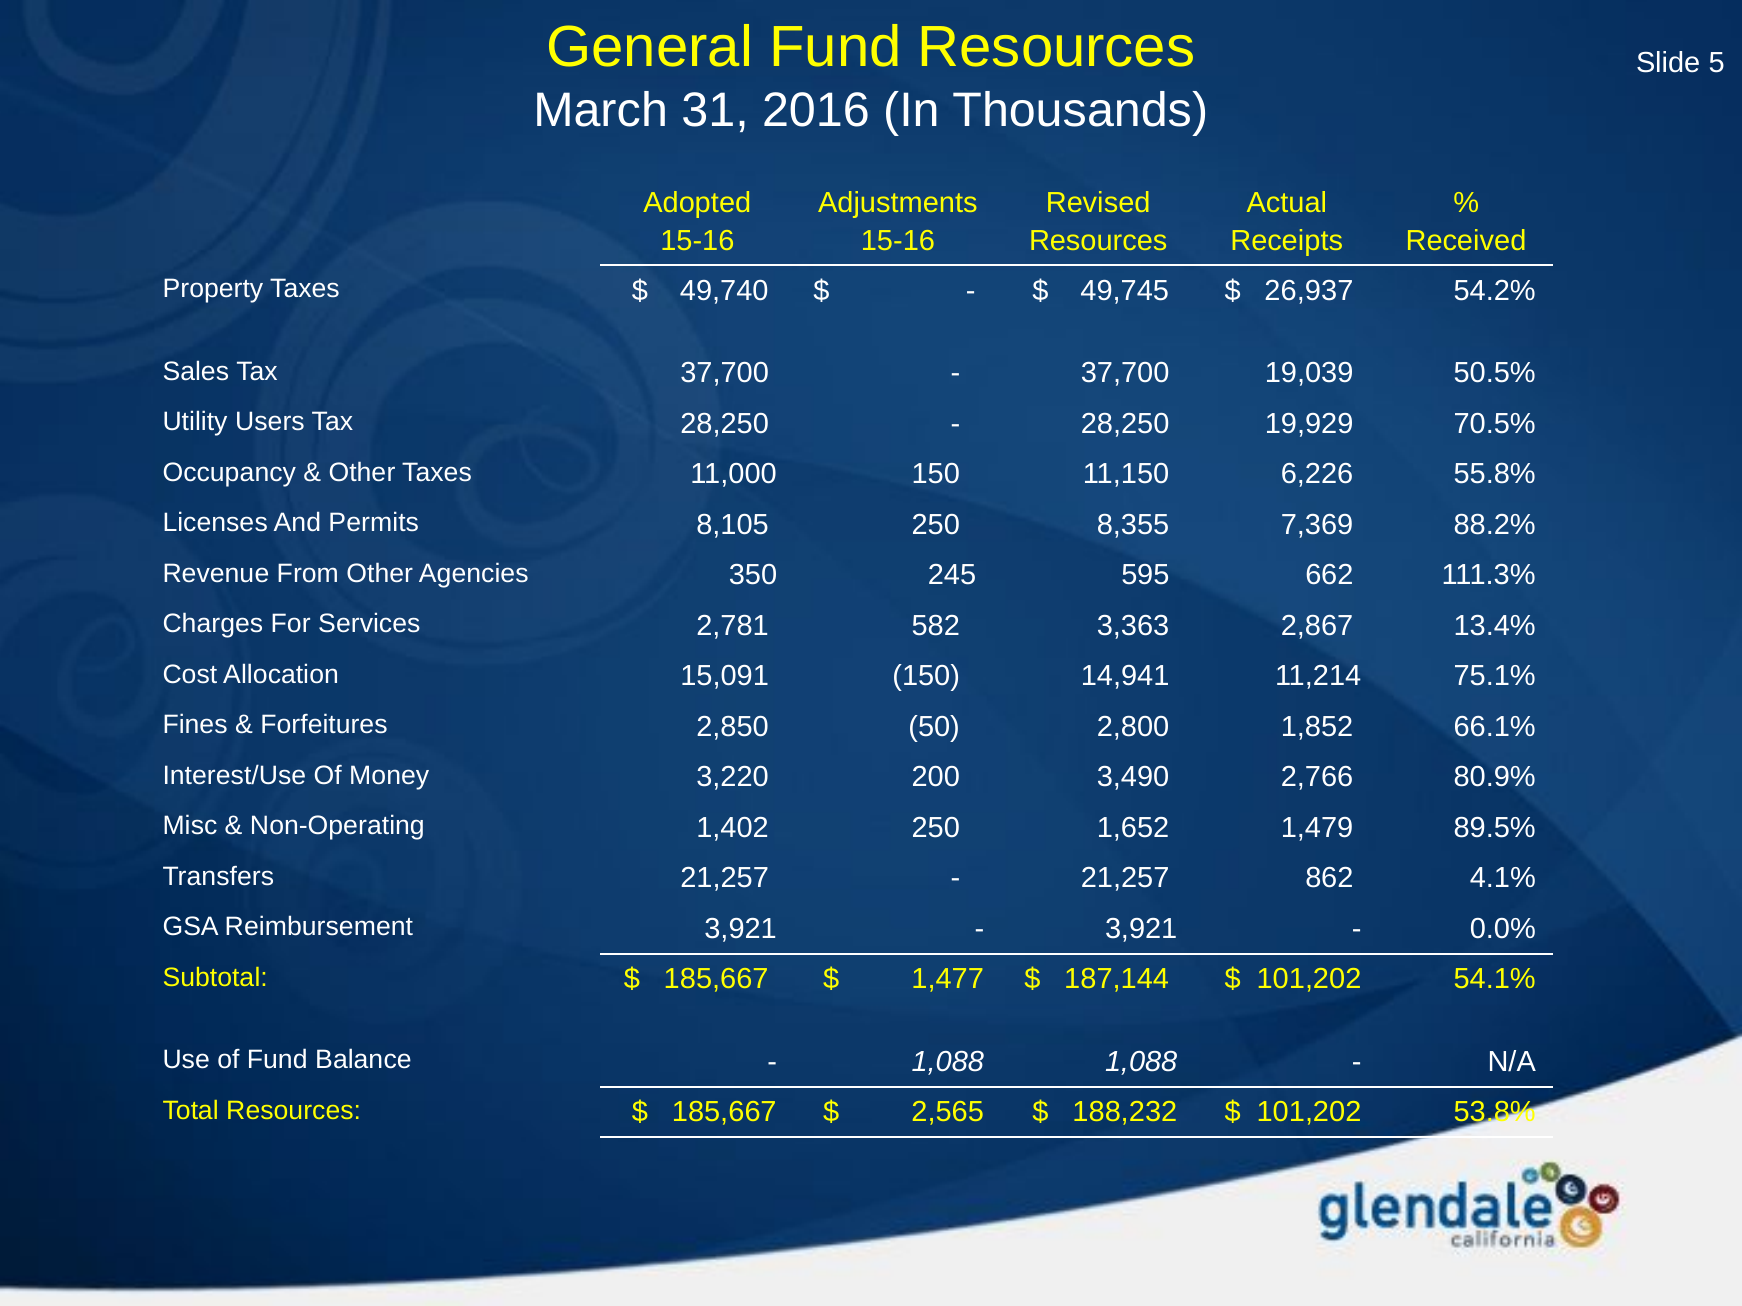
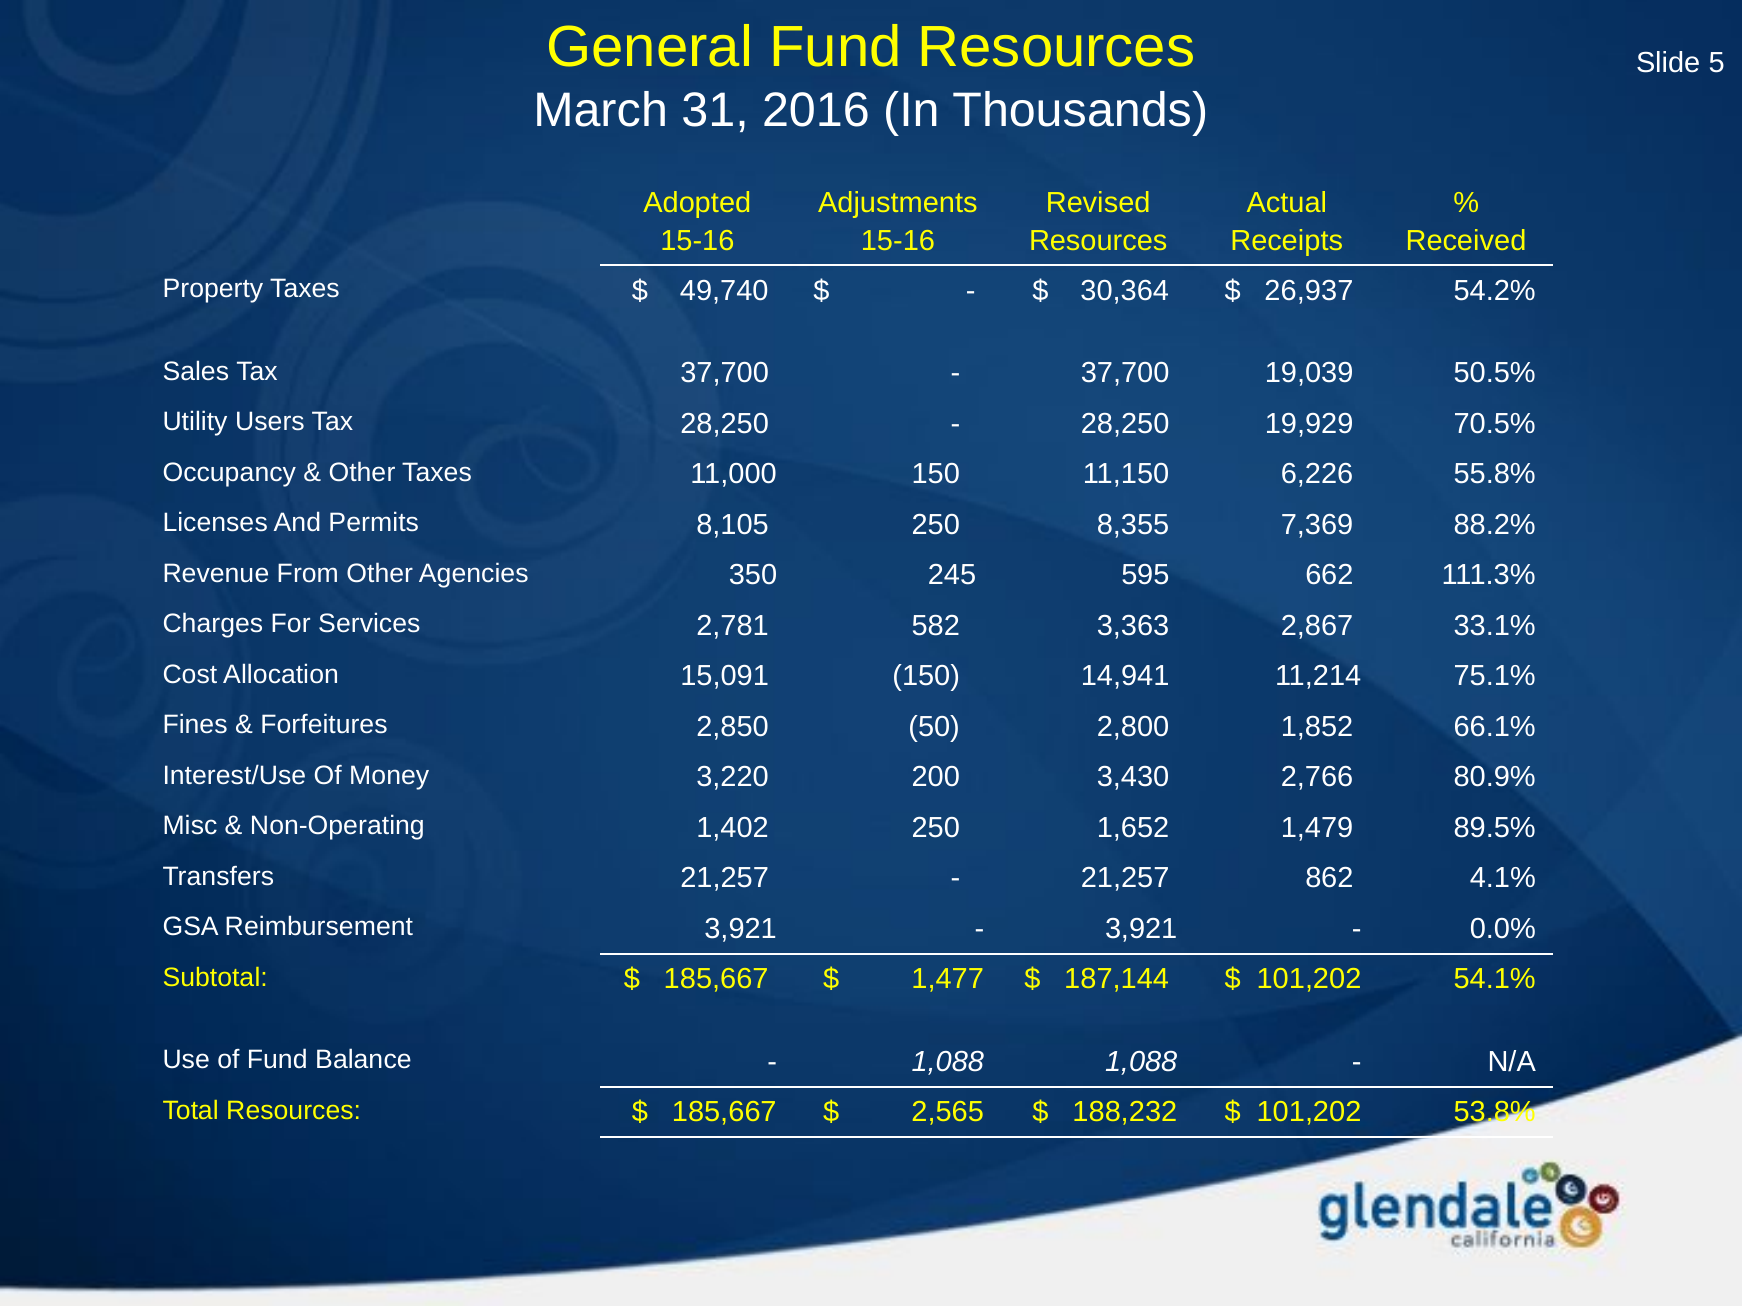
49,745: 49,745 -> 30,364 (1125, 291)
13.4%: 13.4% -> 33.1% (1495, 626)
3,490: 3,490 -> 3,430 (1133, 777)
